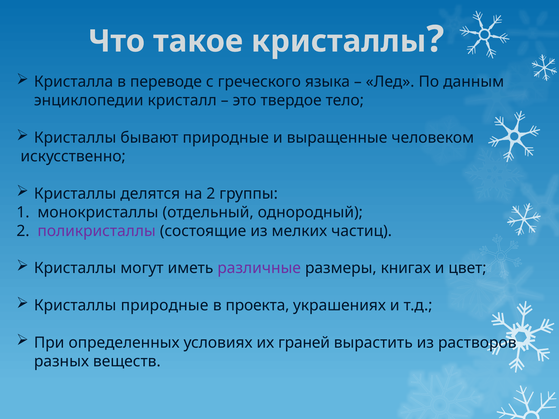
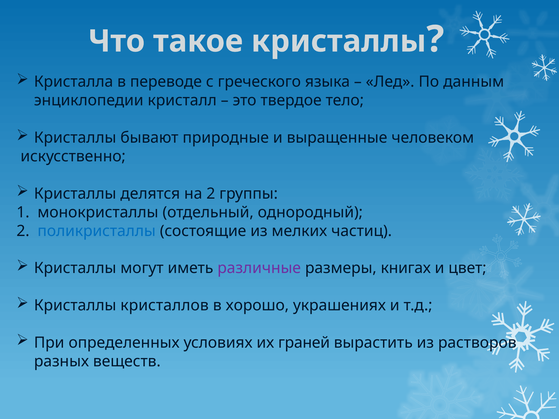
поликристаллы colour: purple -> blue (97, 231)
Кристаллы природные: природные -> кристаллов (165, 306)
проекта: проекта -> хорошо (257, 306)
